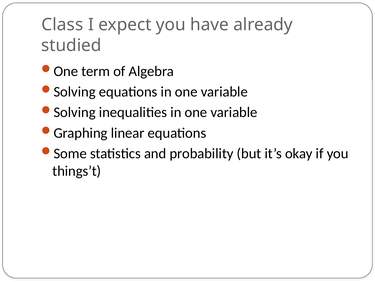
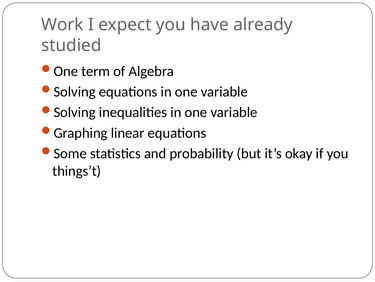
Class: Class -> Work (62, 25)
